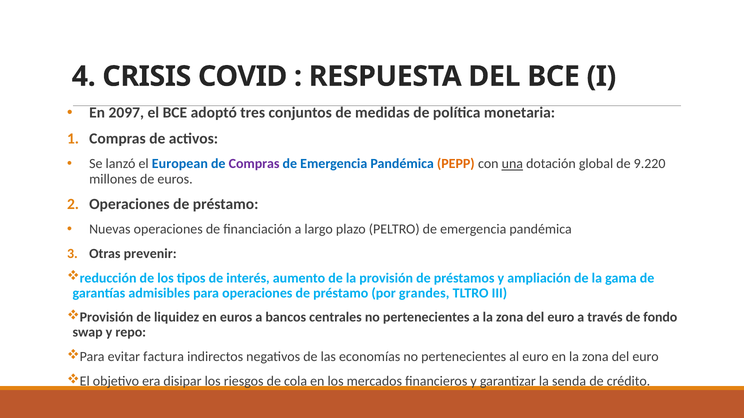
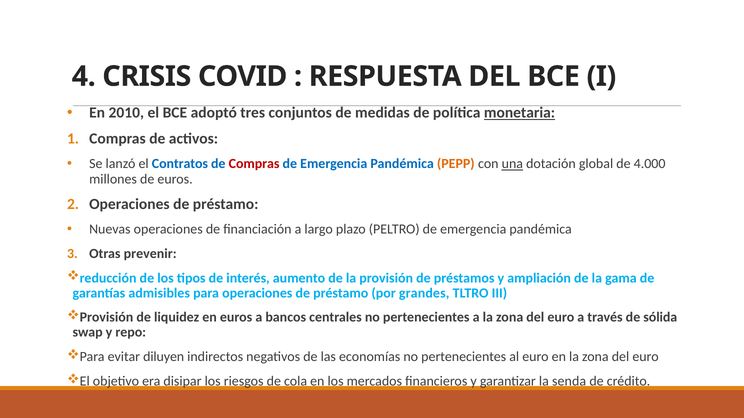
2097: 2097 -> 2010 (126, 113)
monetaria underline: none -> present (520, 113)
European: European -> Contratos (180, 164)
Compras colour: purple -> red (254, 164)
9.220: 9.220 -> 4.000 (650, 164)
fondo: fondo -> sólida (660, 318)
factura: factura -> diluyen (164, 357)
